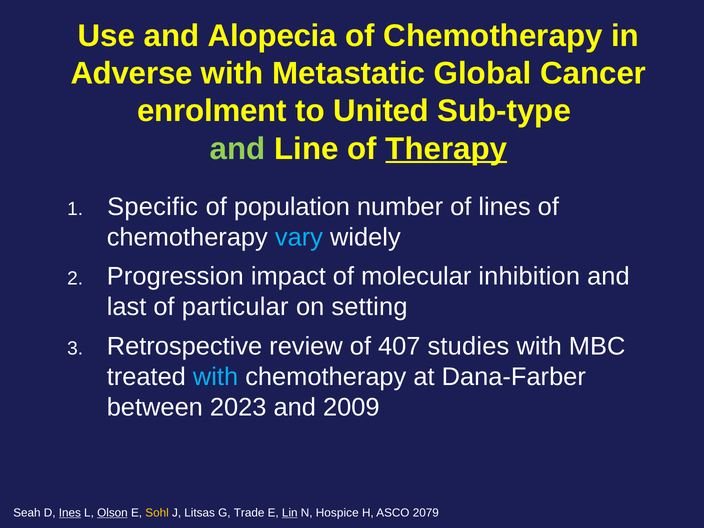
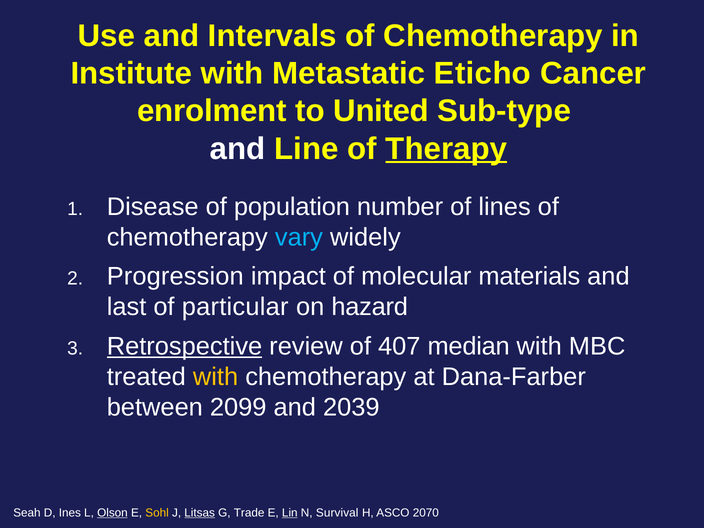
Alopecia: Alopecia -> Intervals (272, 36)
Adverse: Adverse -> Institute (131, 74)
Global: Global -> Eticho (482, 74)
and colour: light green -> white (238, 149)
Specific: Specific -> Disease (153, 207)
inhibition: inhibition -> materials (529, 277)
setting: setting -> hazard (370, 307)
Retrospective underline: none -> present (185, 346)
studies: studies -> median (469, 346)
with colour: light blue -> yellow (216, 377)
2023: 2023 -> 2099 (238, 407)
2009: 2009 -> 2039 (351, 407)
Ines underline: present -> none (70, 513)
Litsas underline: none -> present (200, 513)
Hospice: Hospice -> Survival (337, 513)
2079: 2079 -> 2070 (426, 513)
